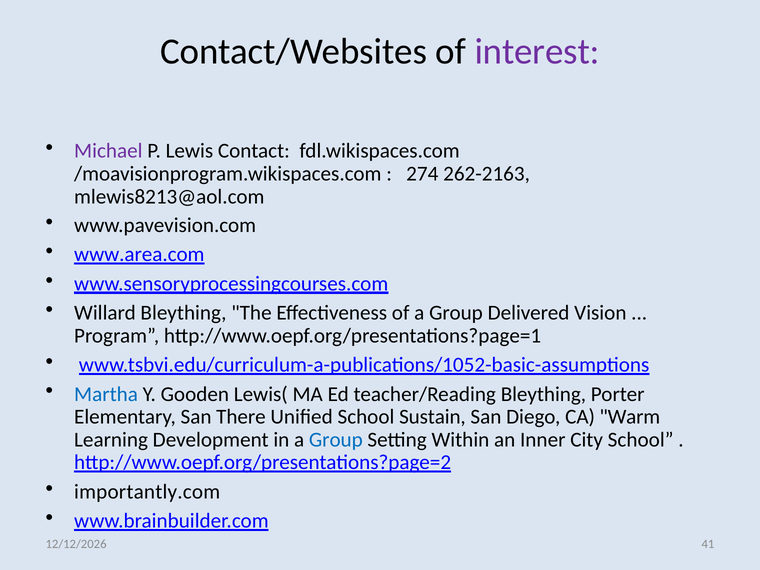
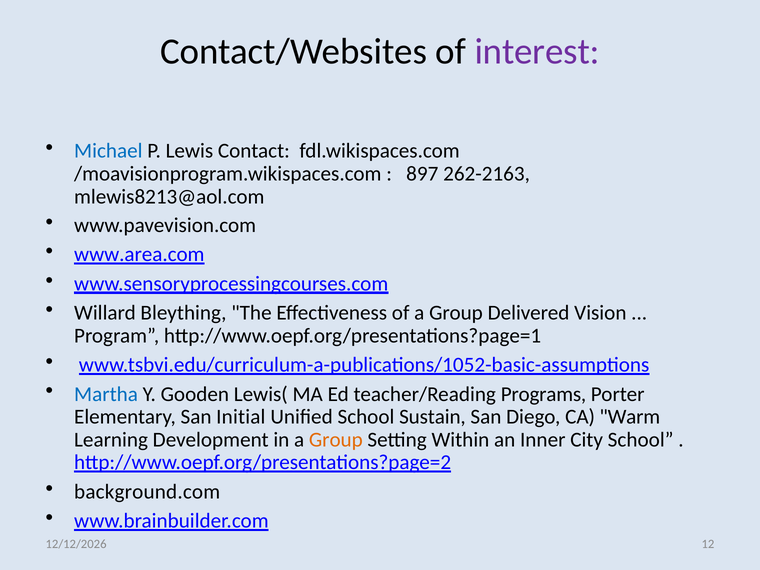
Michael colour: purple -> blue (108, 151)
274: 274 -> 897 (422, 174)
teacher/Reading Bleything: Bleything -> Programs (543, 394)
There: There -> Initial (241, 417)
Group colour: blue -> orange (336, 440)
importantly.com: importantly.com -> background.com (147, 492)
41: 41 -> 12 (708, 544)
